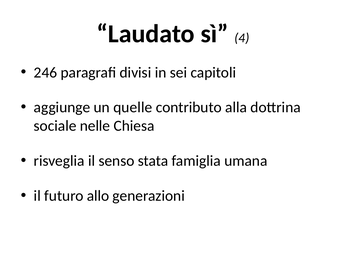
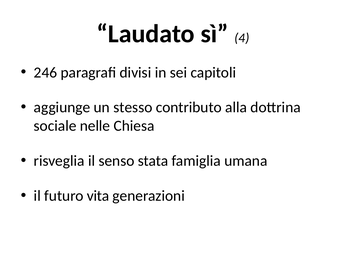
quelle: quelle -> stesso (133, 108)
allo: allo -> vita (98, 196)
